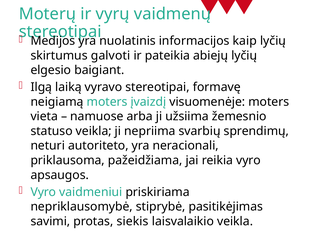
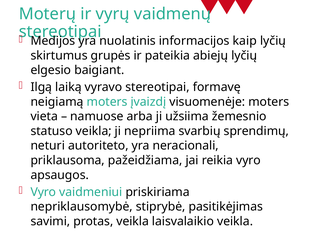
galvoti: galvoti -> grupės (111, 55)
protas siekis: siekis -> veikla (133, 221)
